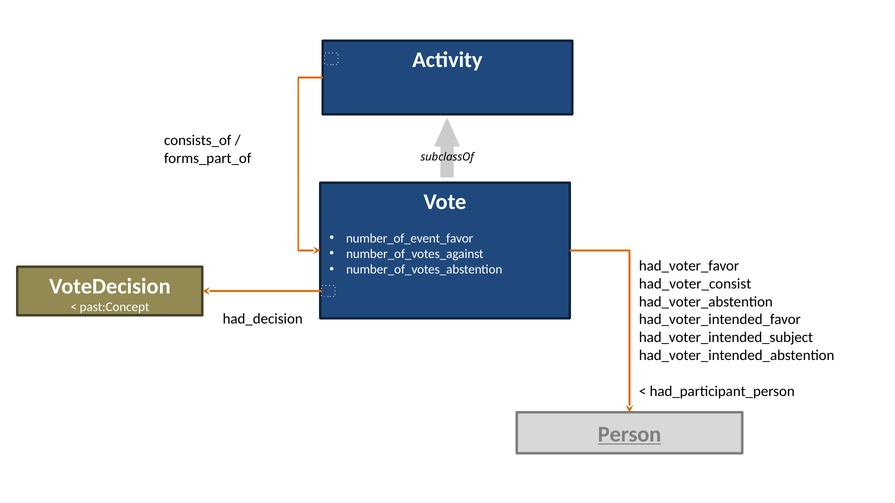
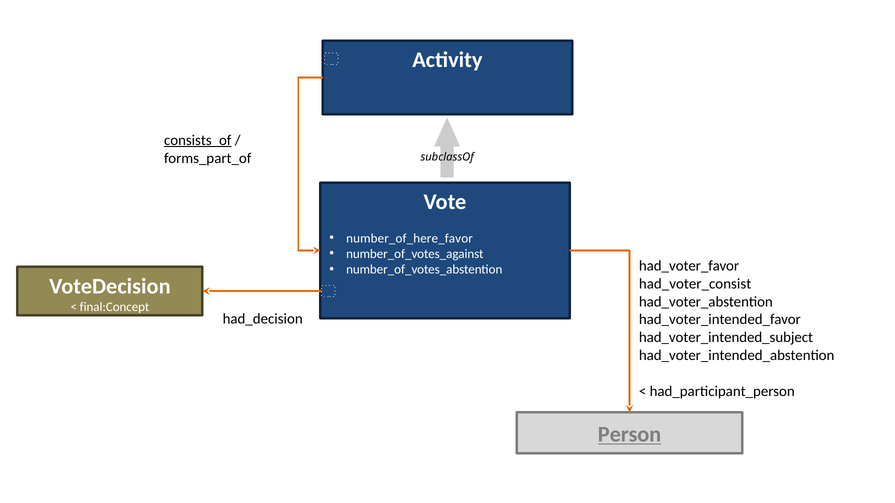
consists_of underline: none -> present (198, 140)
number_of_event_favor: number_of_event_favor -> number_of_here_favor (409, 239)
past:Concept: past:Concept -> final:Concept (115, 307)
